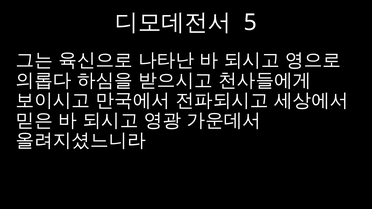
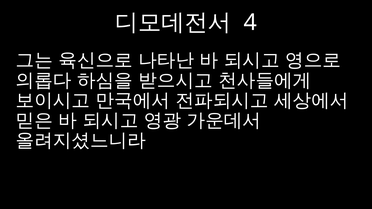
5: 5 -> 4 (250, 22)
